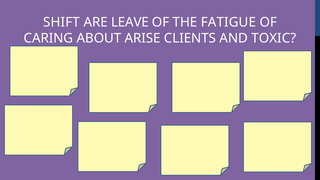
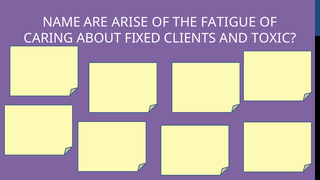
SHIFT: SHIFT -> NAME (62, 22)
LEAVE: LEAVE -> ARISE (130, 22)
ARISE: ARISE -> FIXED (143, 38)
